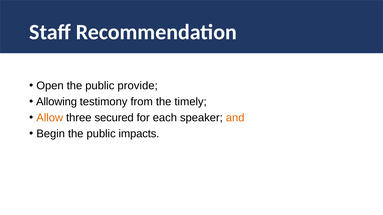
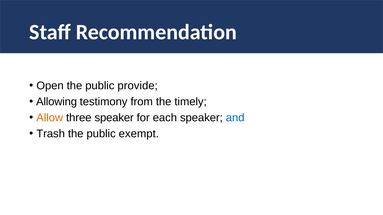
three secured: secured -> speaker (114, 118)
and colour: orange -> blue (235, 118)
Begin: Begin -> Trash (51, 134)
impacts: impacts -> exempt (139, 134)
